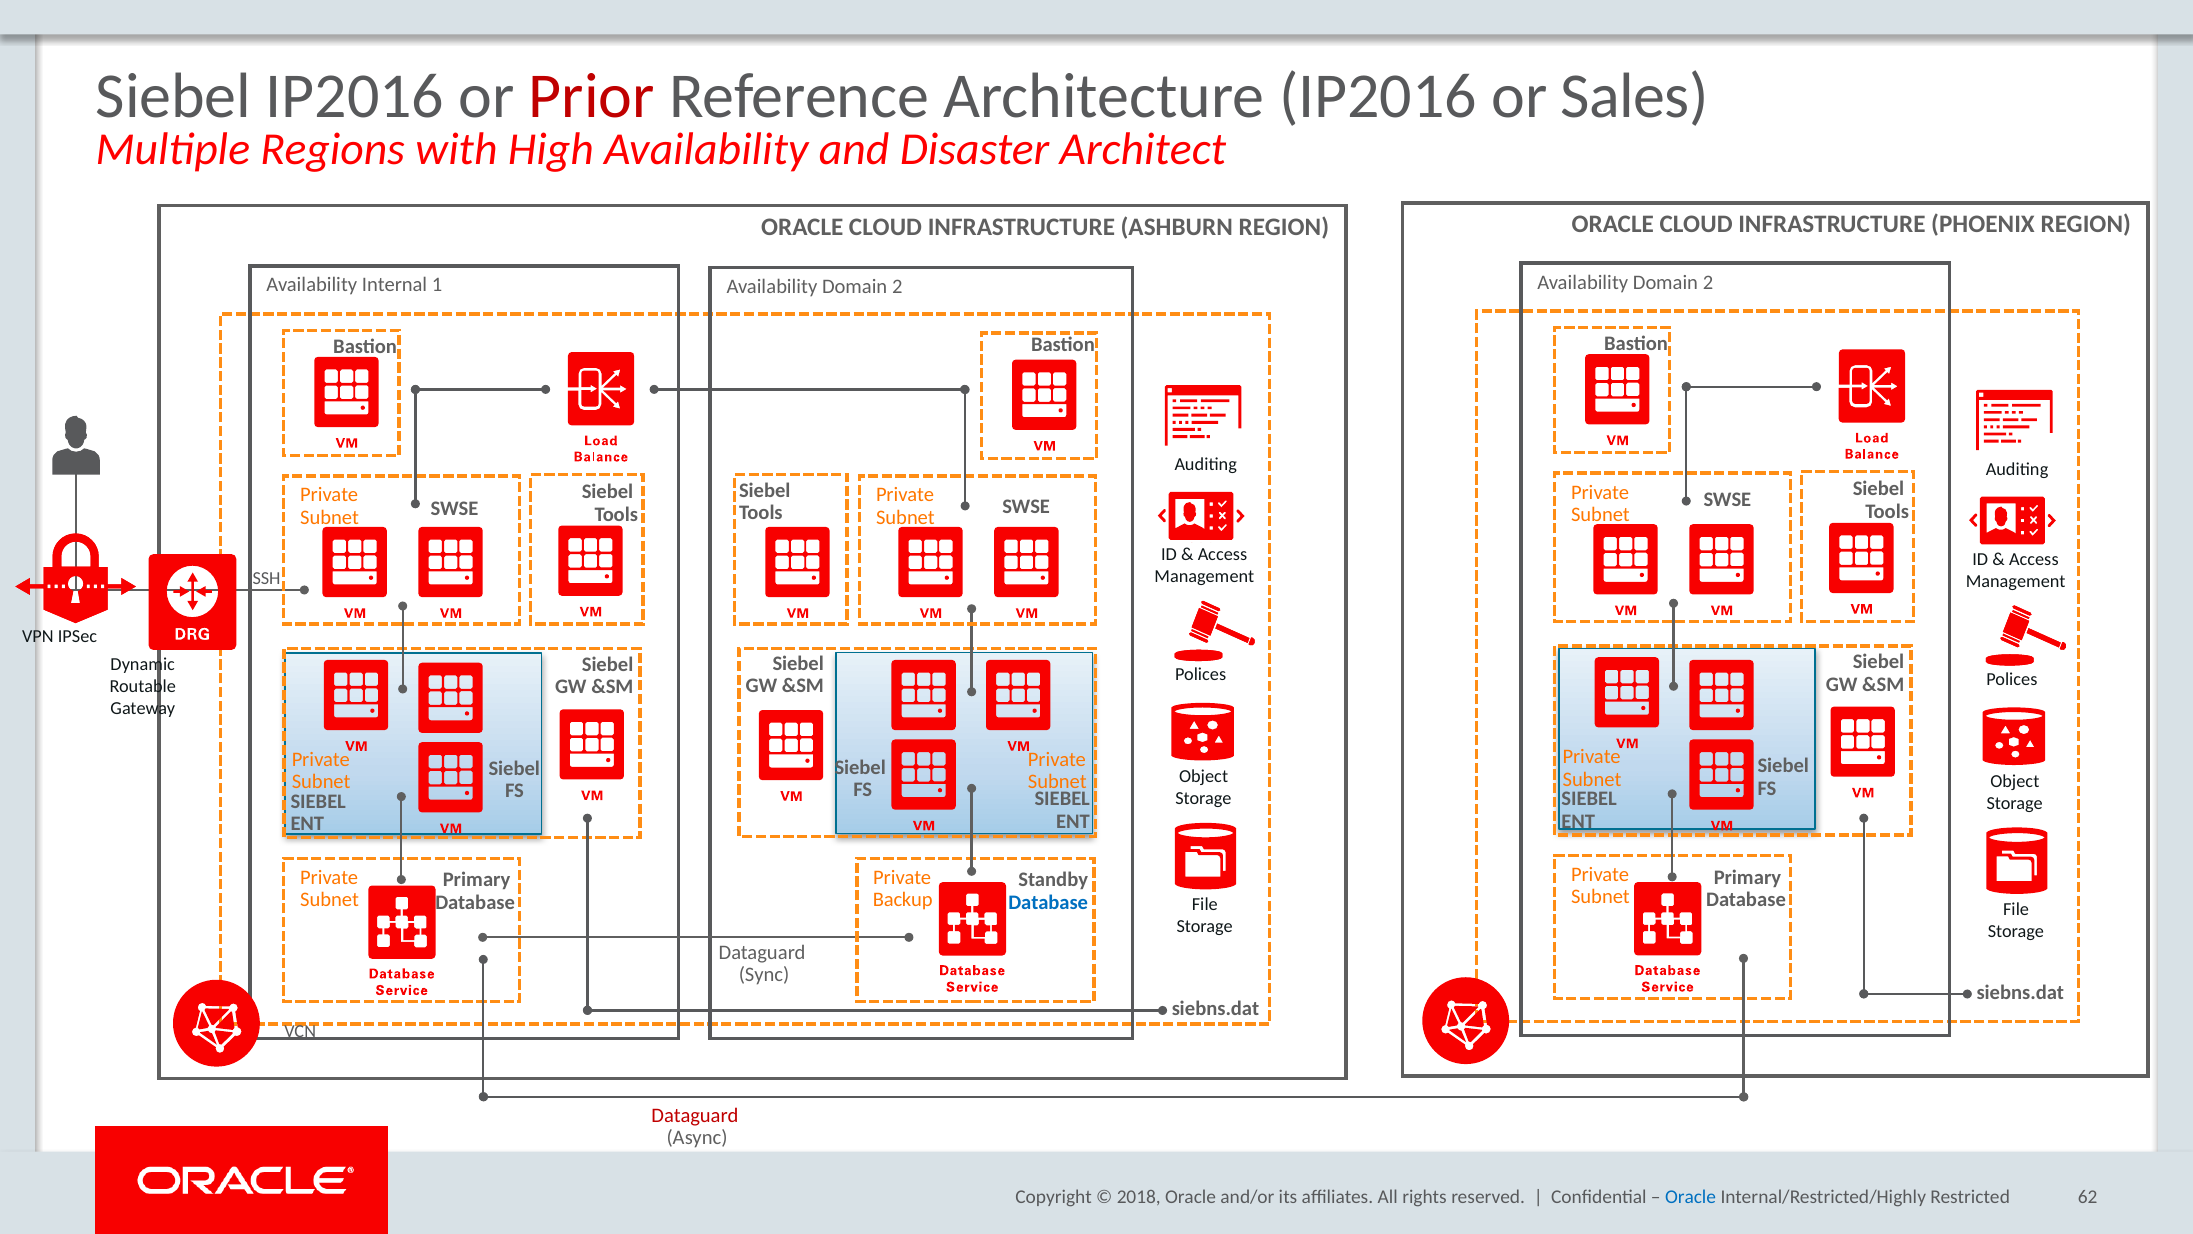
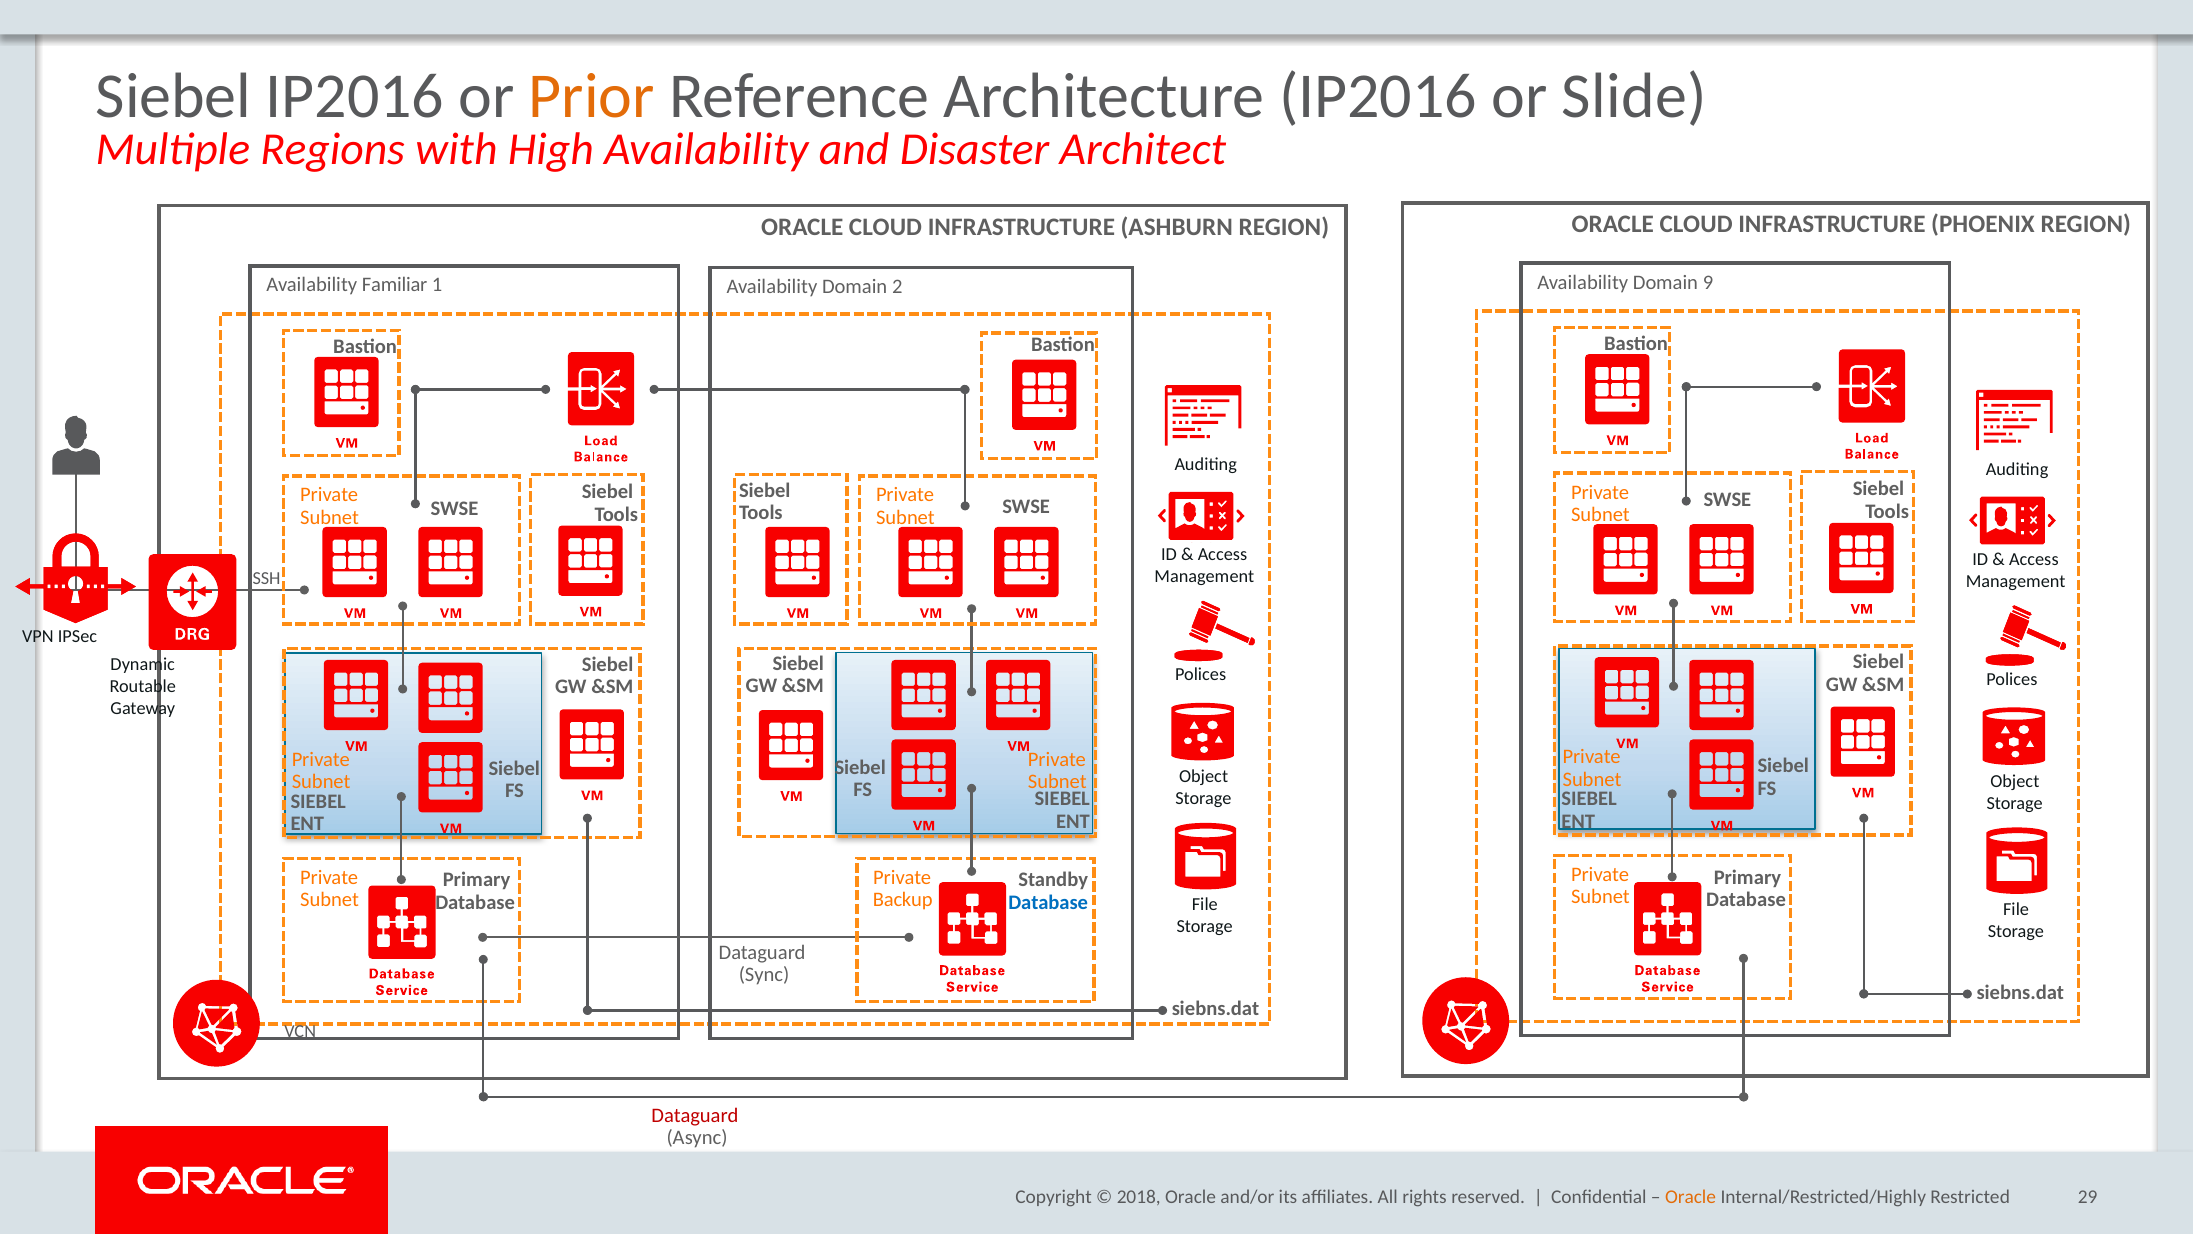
Prior colour: red -> orange (592, 96)
Sales: Sales -> Slide (1634, 96)
2: 2 -> 9 (1708, 282)
Internal: Internal -> Familiar (395, 285)
Oracle colour: blue -> orange (1691, 1197)
62: 62 -> 29 (2088, 1197)
